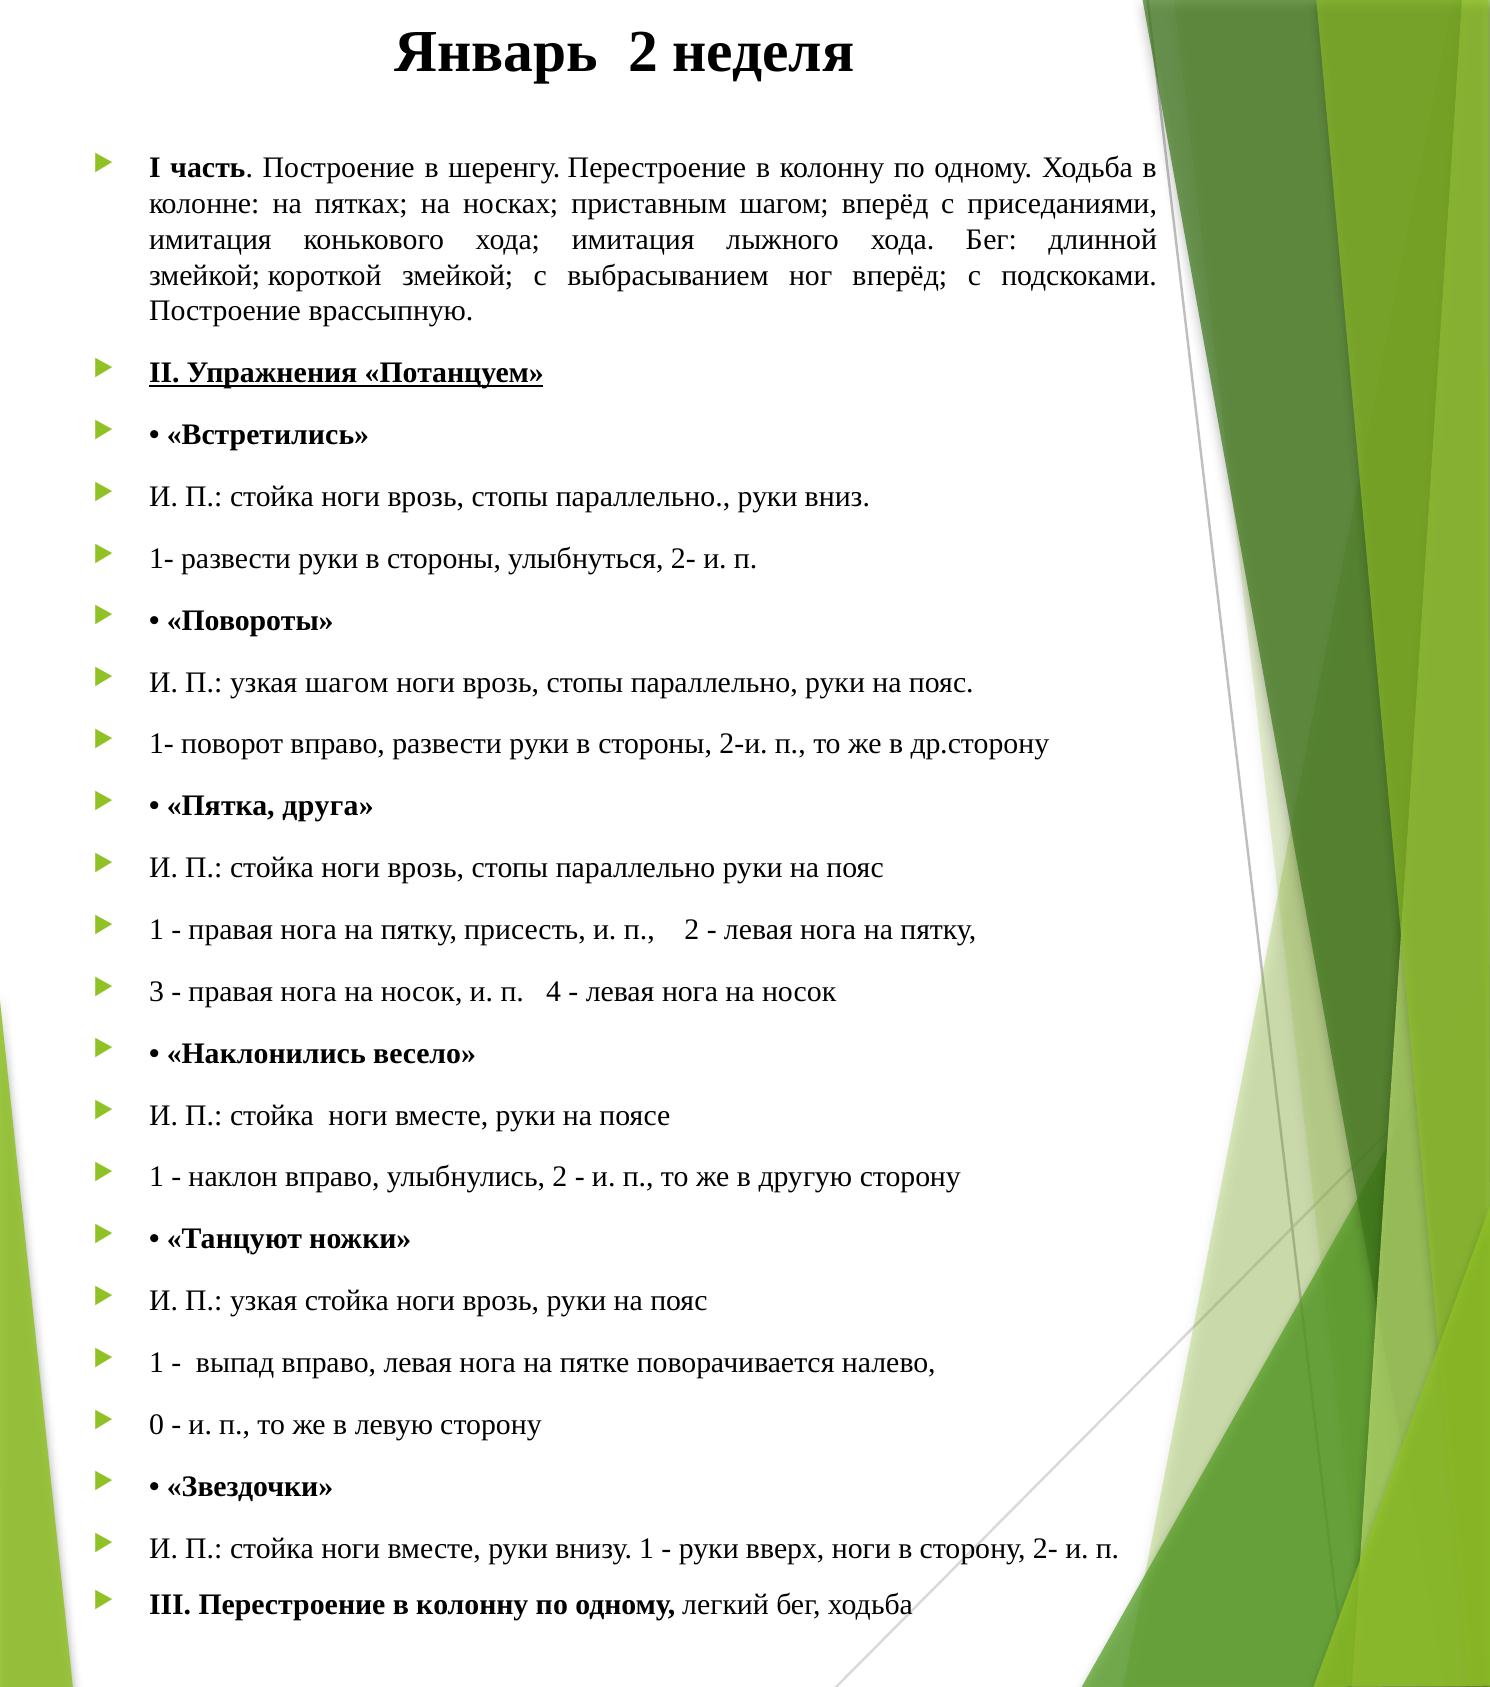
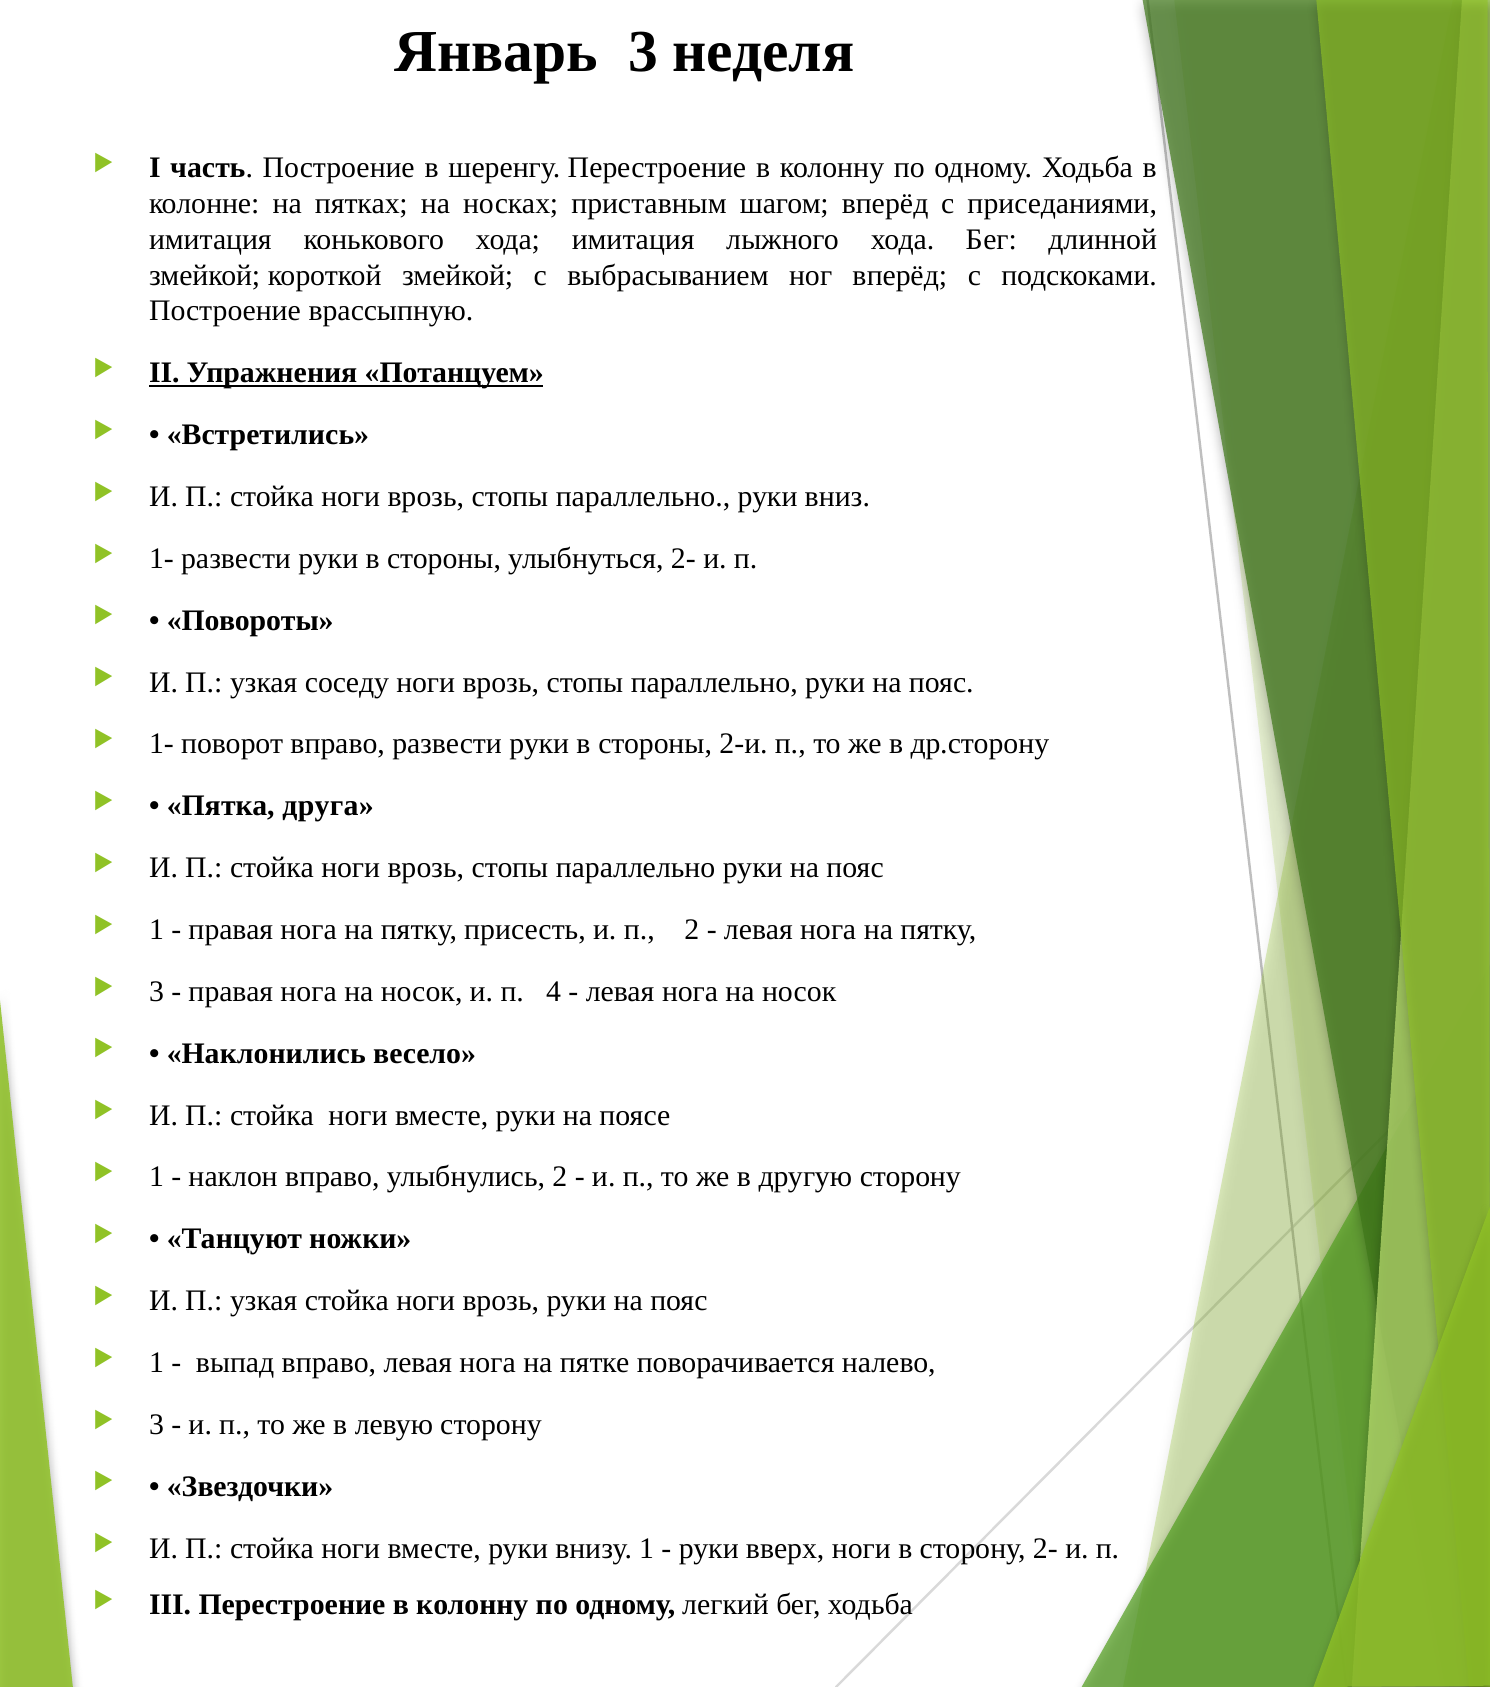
Январь 2: 2 -> 3 (643, 52)
узкая шагом: шагом -> соседу (347, 682)
0: 0 -> 3 (157, 1424)
